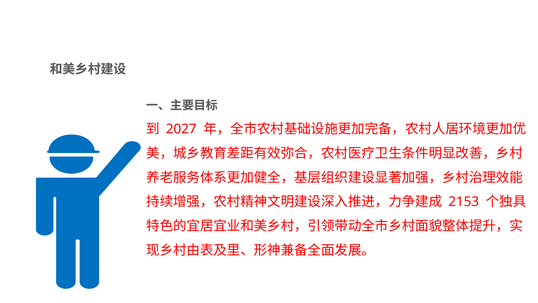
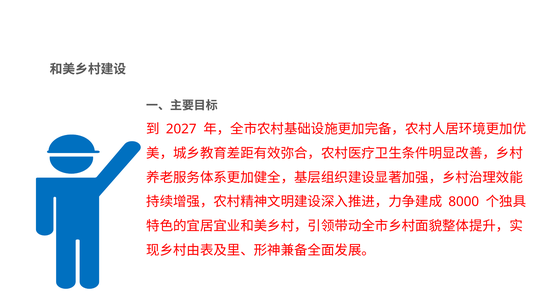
2153: 2153 -> 8000 (464, 202)
